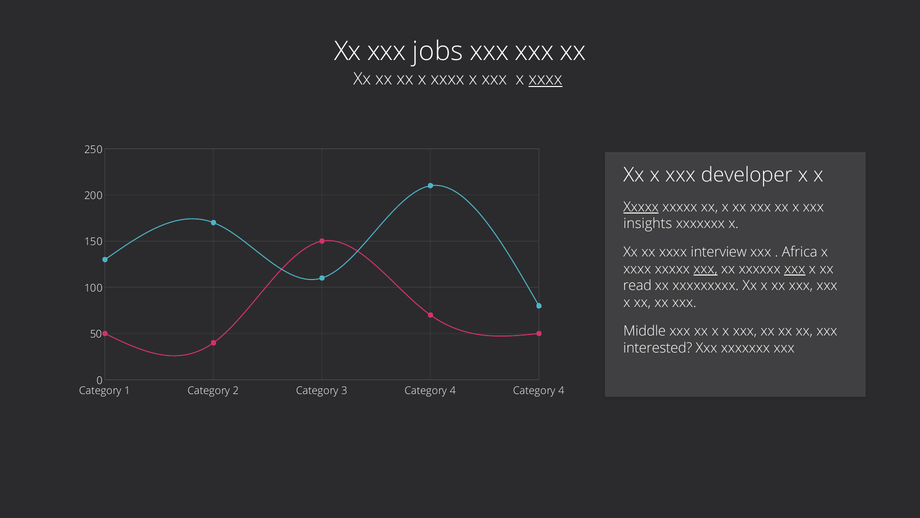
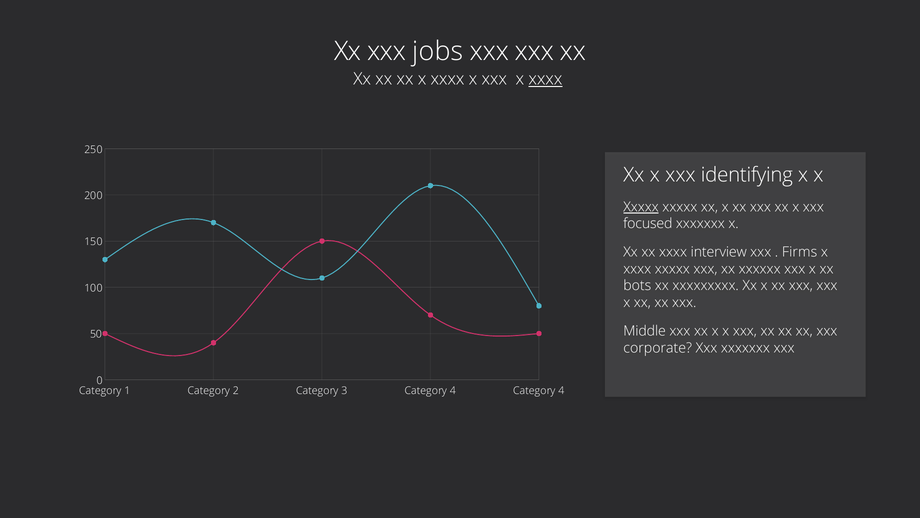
developer: developer -> identifying (747, 175)
insights: insights -> focused (648, 224)
Africa: Africa -> Firms (800, 252)
xxx underline: present -> none (705, 269)
xxx underline: present -> none (795, 269)
read: read -> bots (637, 286)
interested: interested -> corporate (658, 348)
